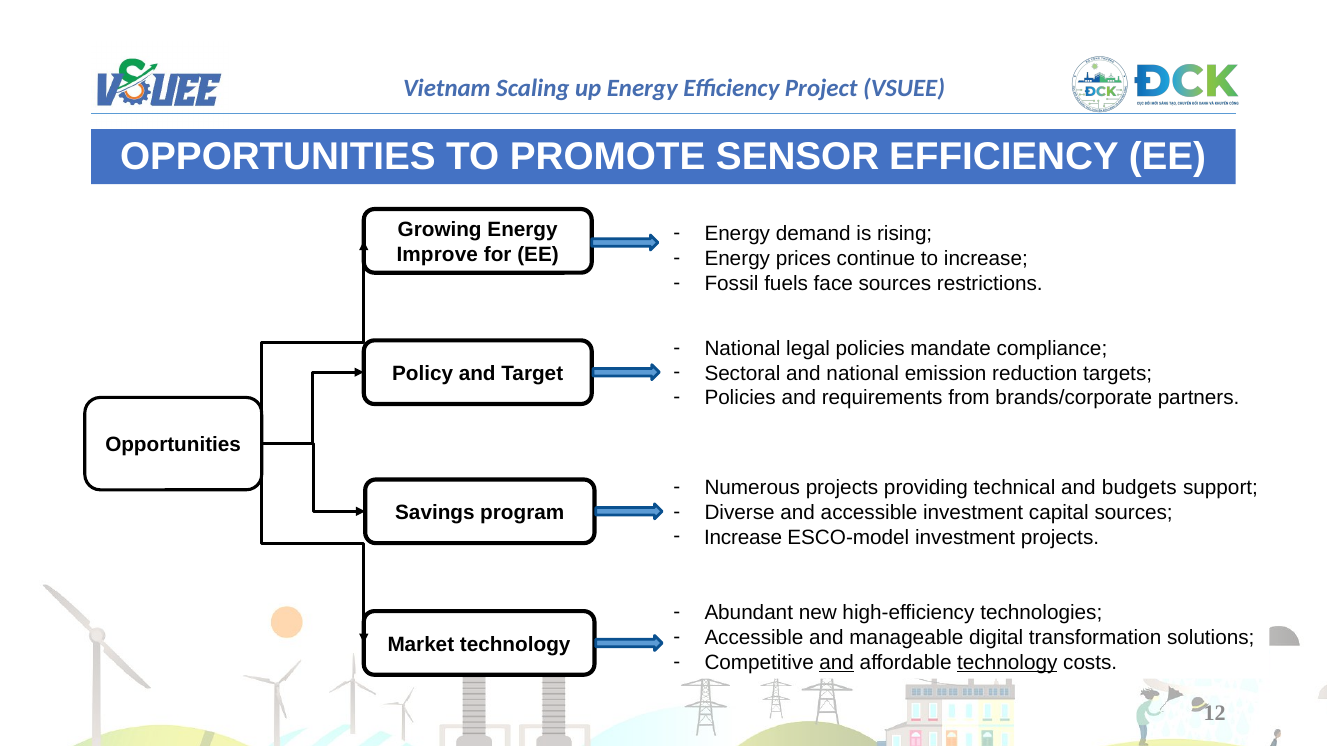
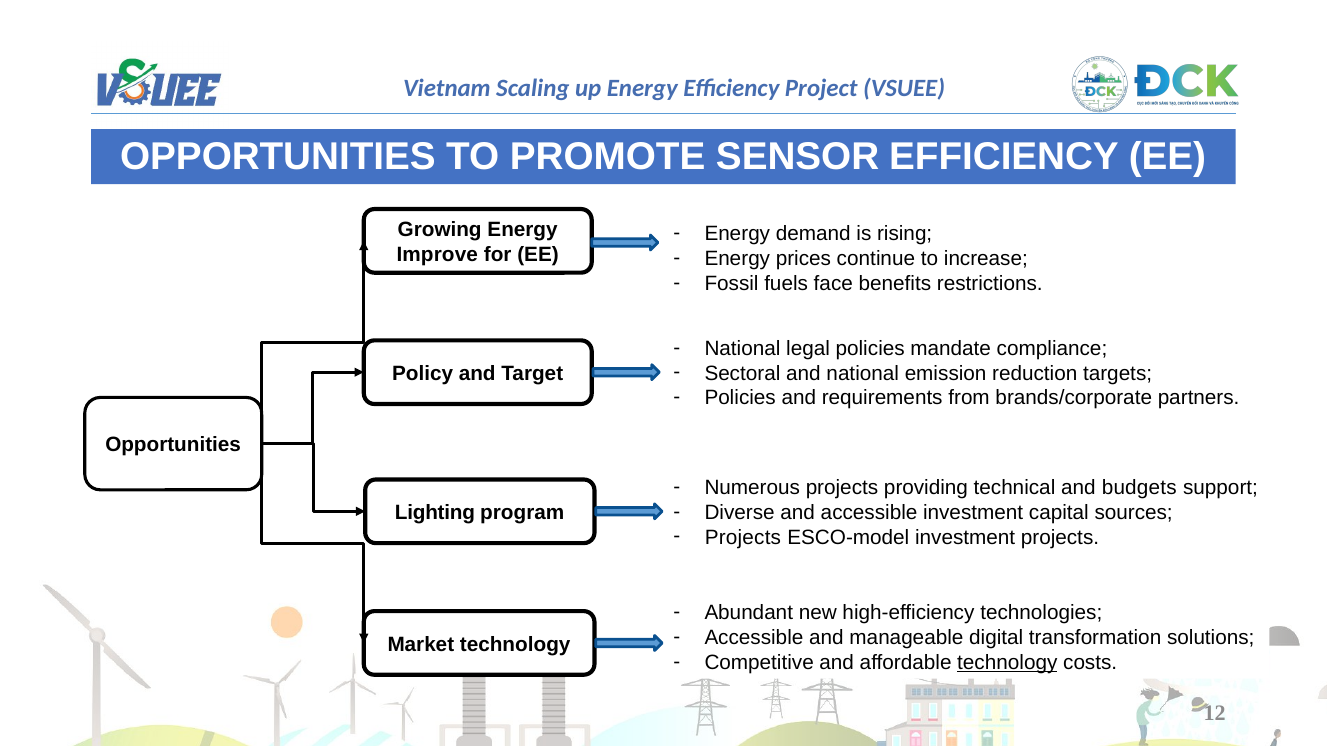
face sources: sources -> benefits (895, 284)
Savings: Savings -> Lighting (435, 513)
Increase: Increase -> Projects (743, 538)
and underline: present -> none (837, 663)
